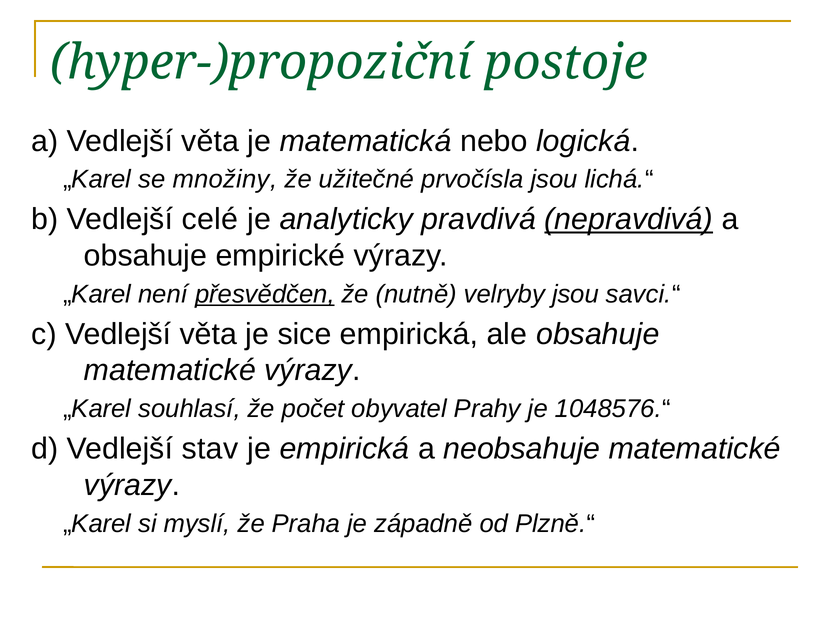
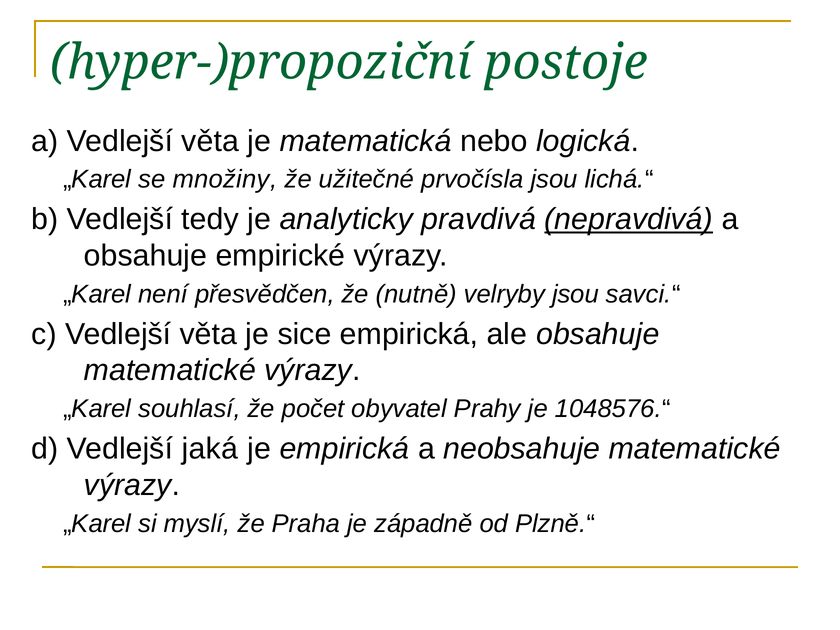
celé: celé -> tedy (210, 219)
přesvědčen underline: present -> none (265, 294)
stav: stav -> jaká (210, 449)
